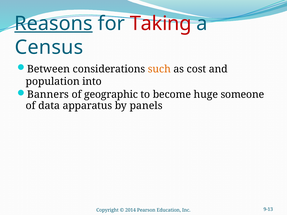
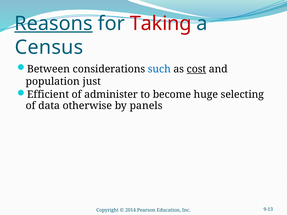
such colour: orange -> blue (159, 69)
cost underline: none -> present (196, 69)
into: into -> just (92, 82)
Banners: Banners -> Efficient (48, 95)
geographic: geographic -> administer (111, 95)
someone: someone -> selecting (242, 95)
apparatus: apparatus -> otherwise (87, 106)
